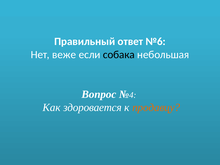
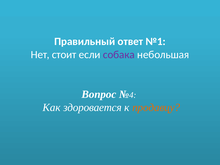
№6: №6 -> №1 (156, 41)
веже: веже -> стоит (64, 55)
собака colour: black -> purple (119, 55)
